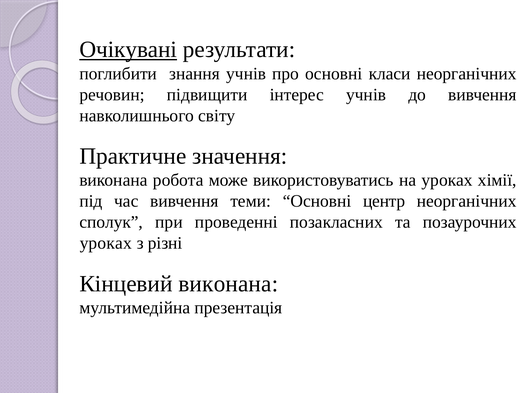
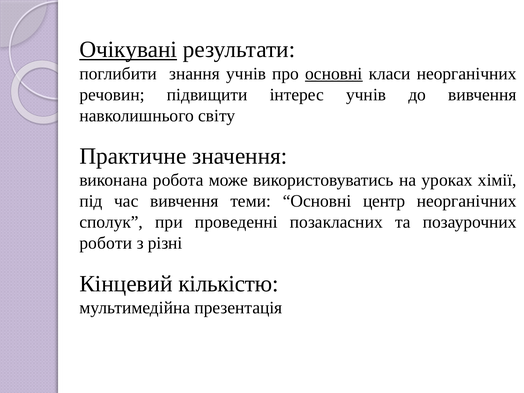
основні underline: none -> present (334, 74)
уроках: уроках -> роботи (106, 243)
Кінцевий виконана: виконана -> кількістю (228, 284)
